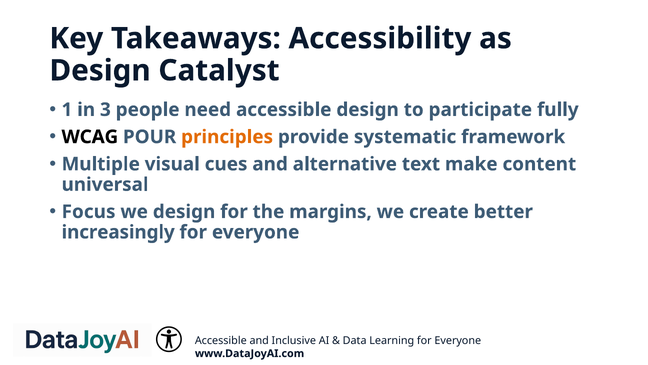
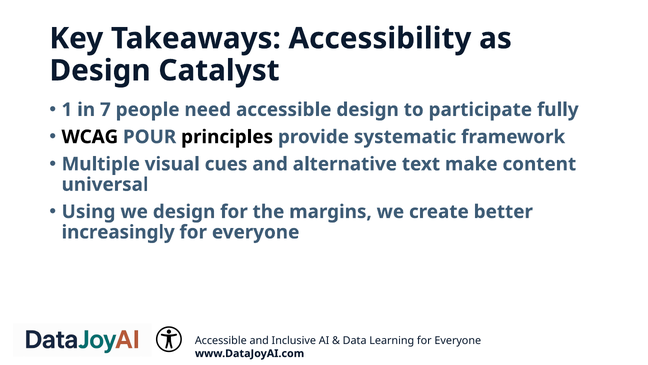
3: 3 -> 7 (105, 110)
principles colour: orange -> black (227, 137)
Focus: Focus -> Using (89, 211)
